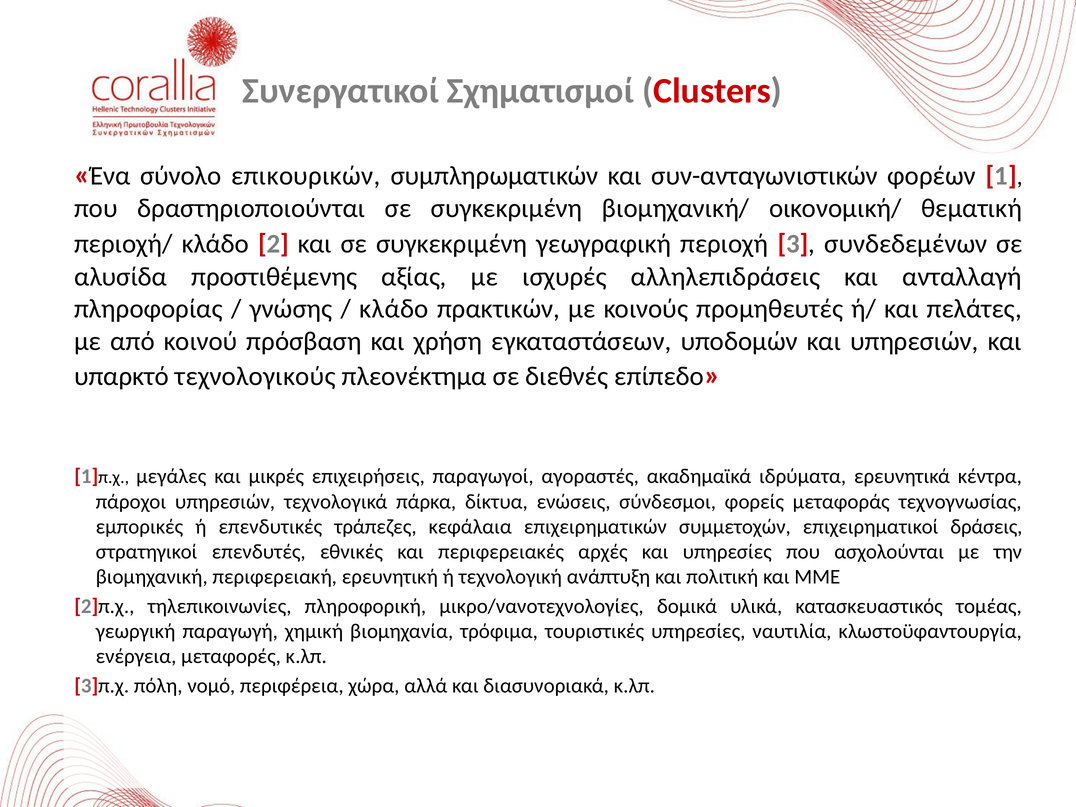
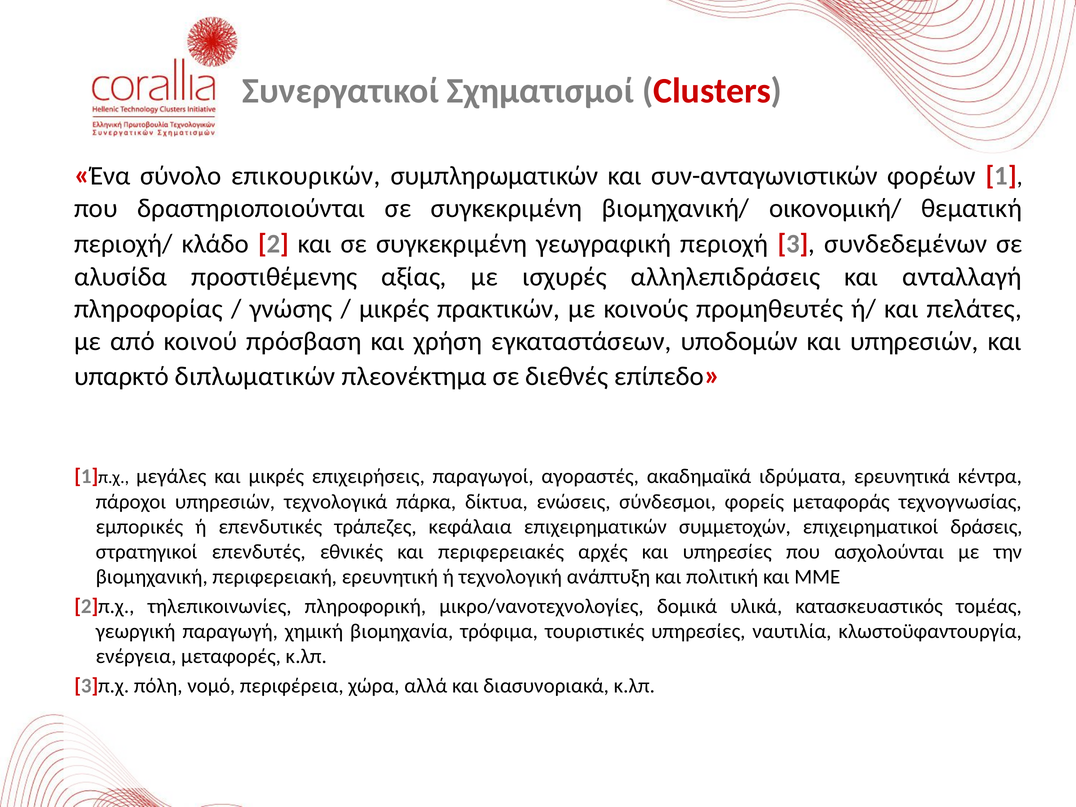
κλάδο: κλάδο -> μικρές (394, 309)
τεχνολογικούς: τεχνολογικούς -> διπλωματικών (255, 377)
